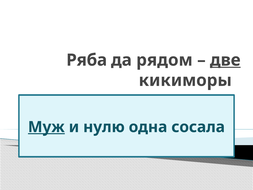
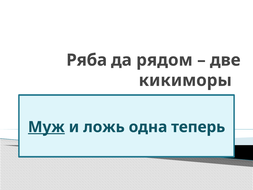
две underline: present -> none (225, 60)
нулю: нулю -> ложь (104, 127)
сосала: сосала -> теперь (198, 127)
